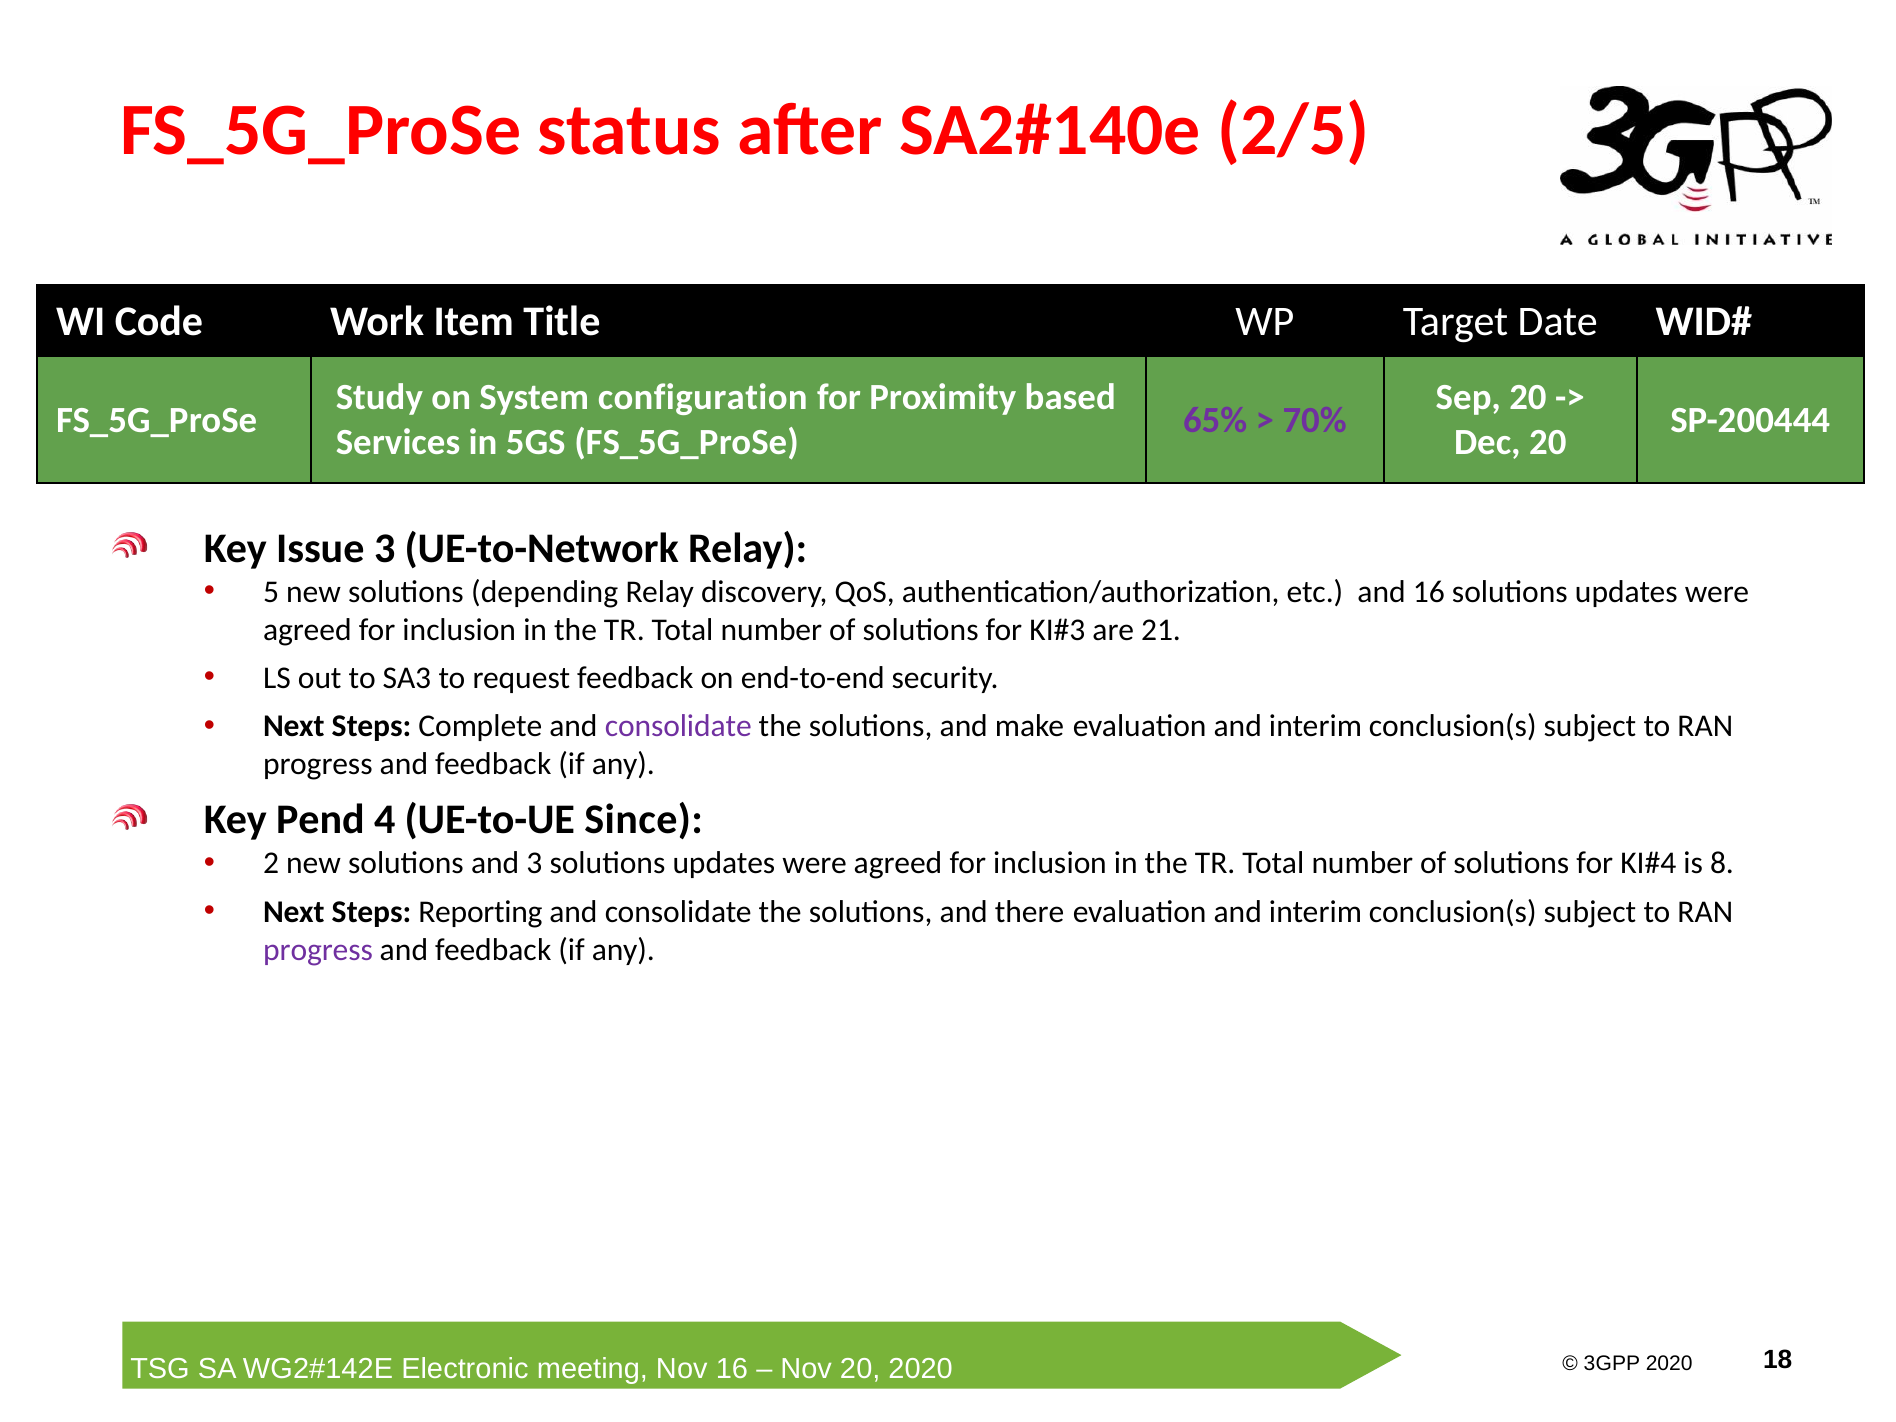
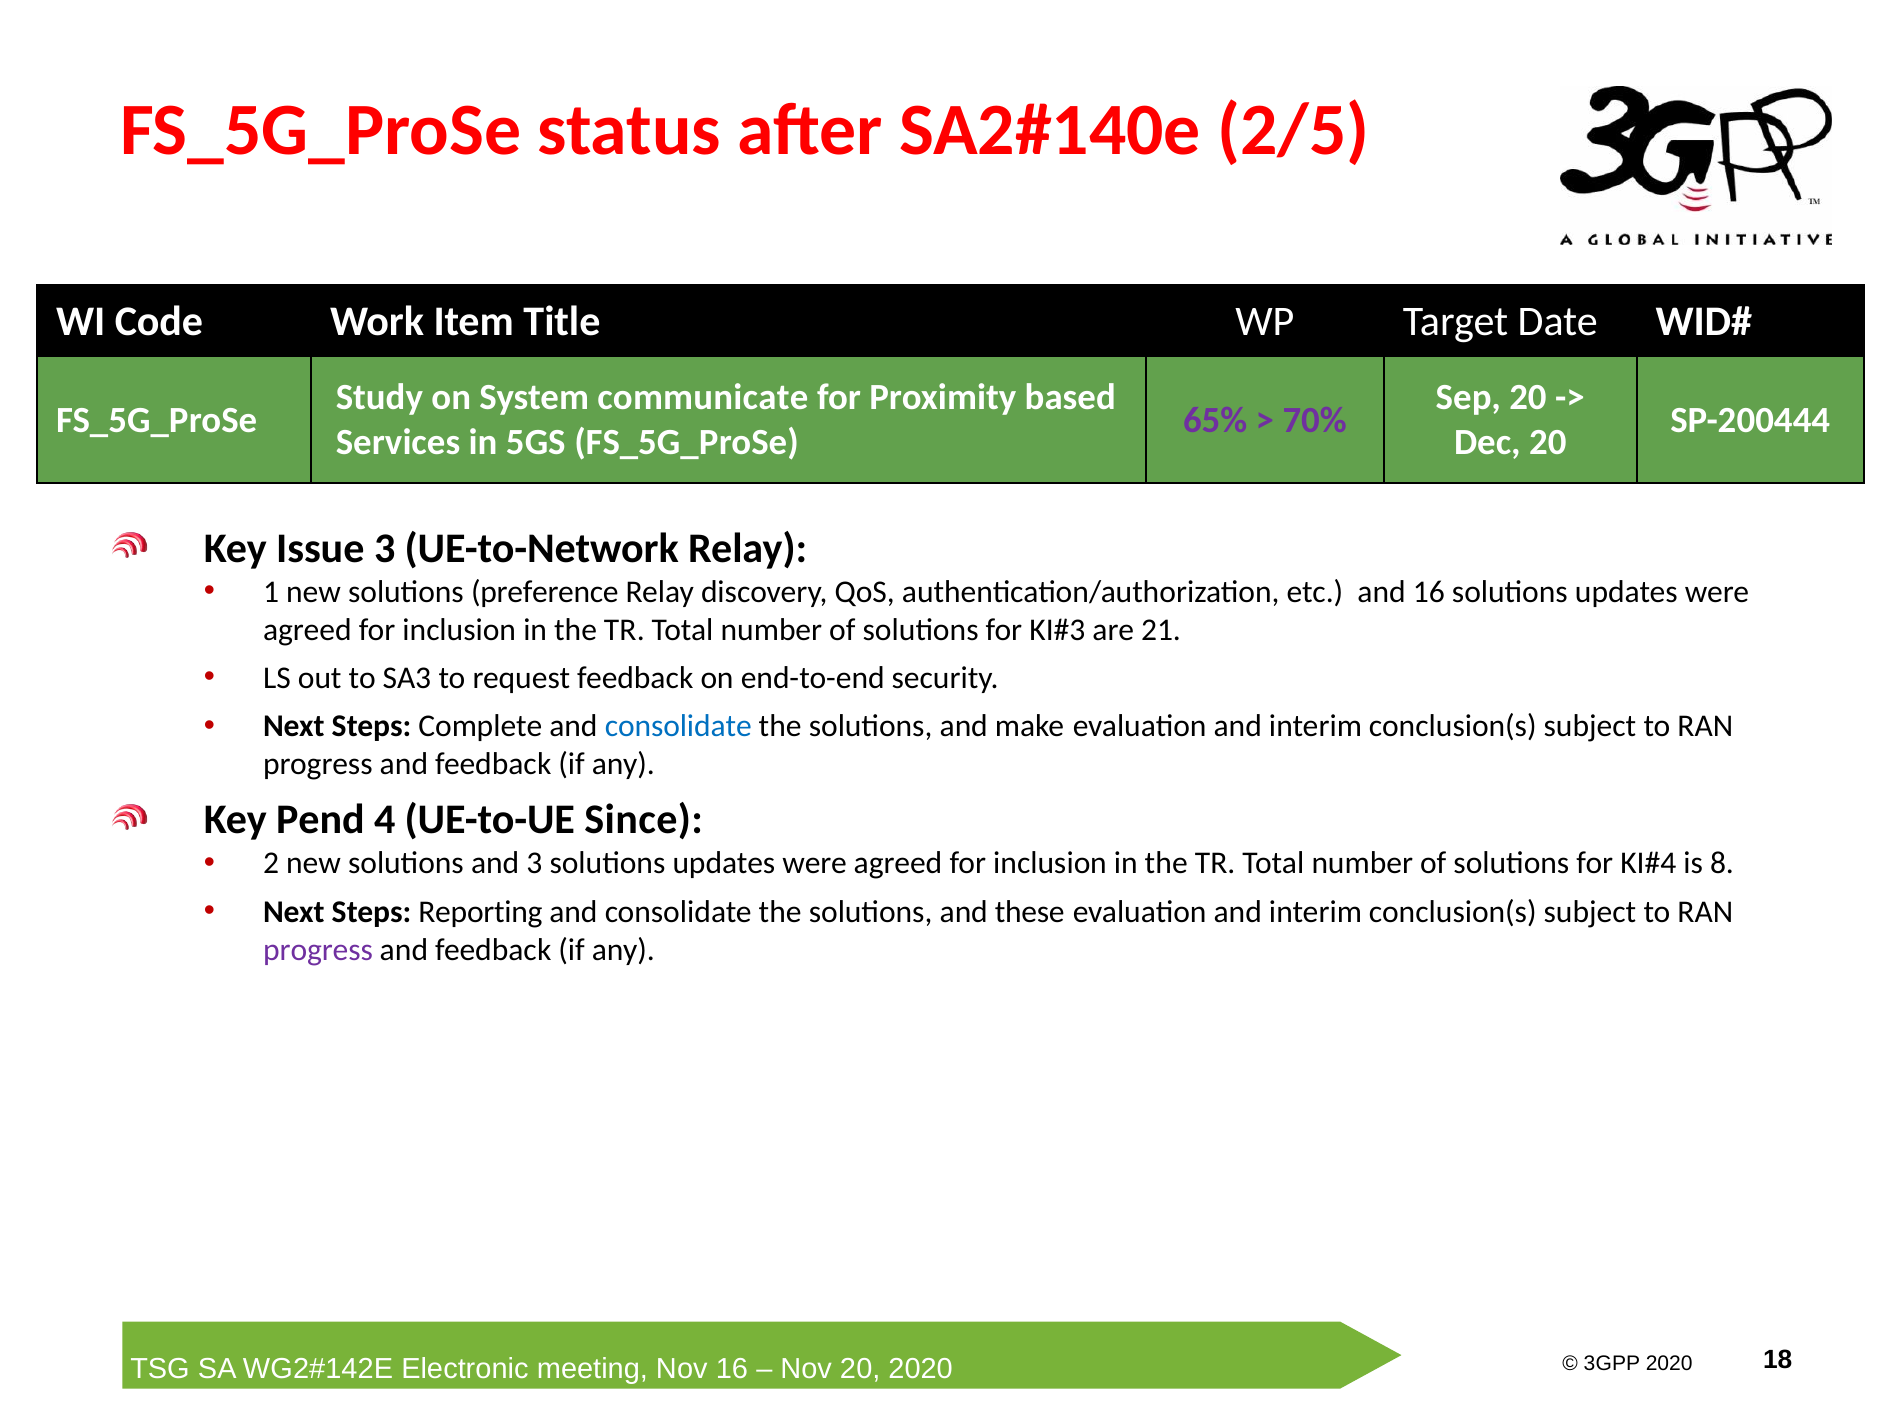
configuration: configuration -> communicate (703, 397)
5: 5 -> 1 (271, 592)
depending: depending -> preference (545, 592)
consolidate colour: purple -> blue (678, 727)
there: there -> these (1030, 912)
